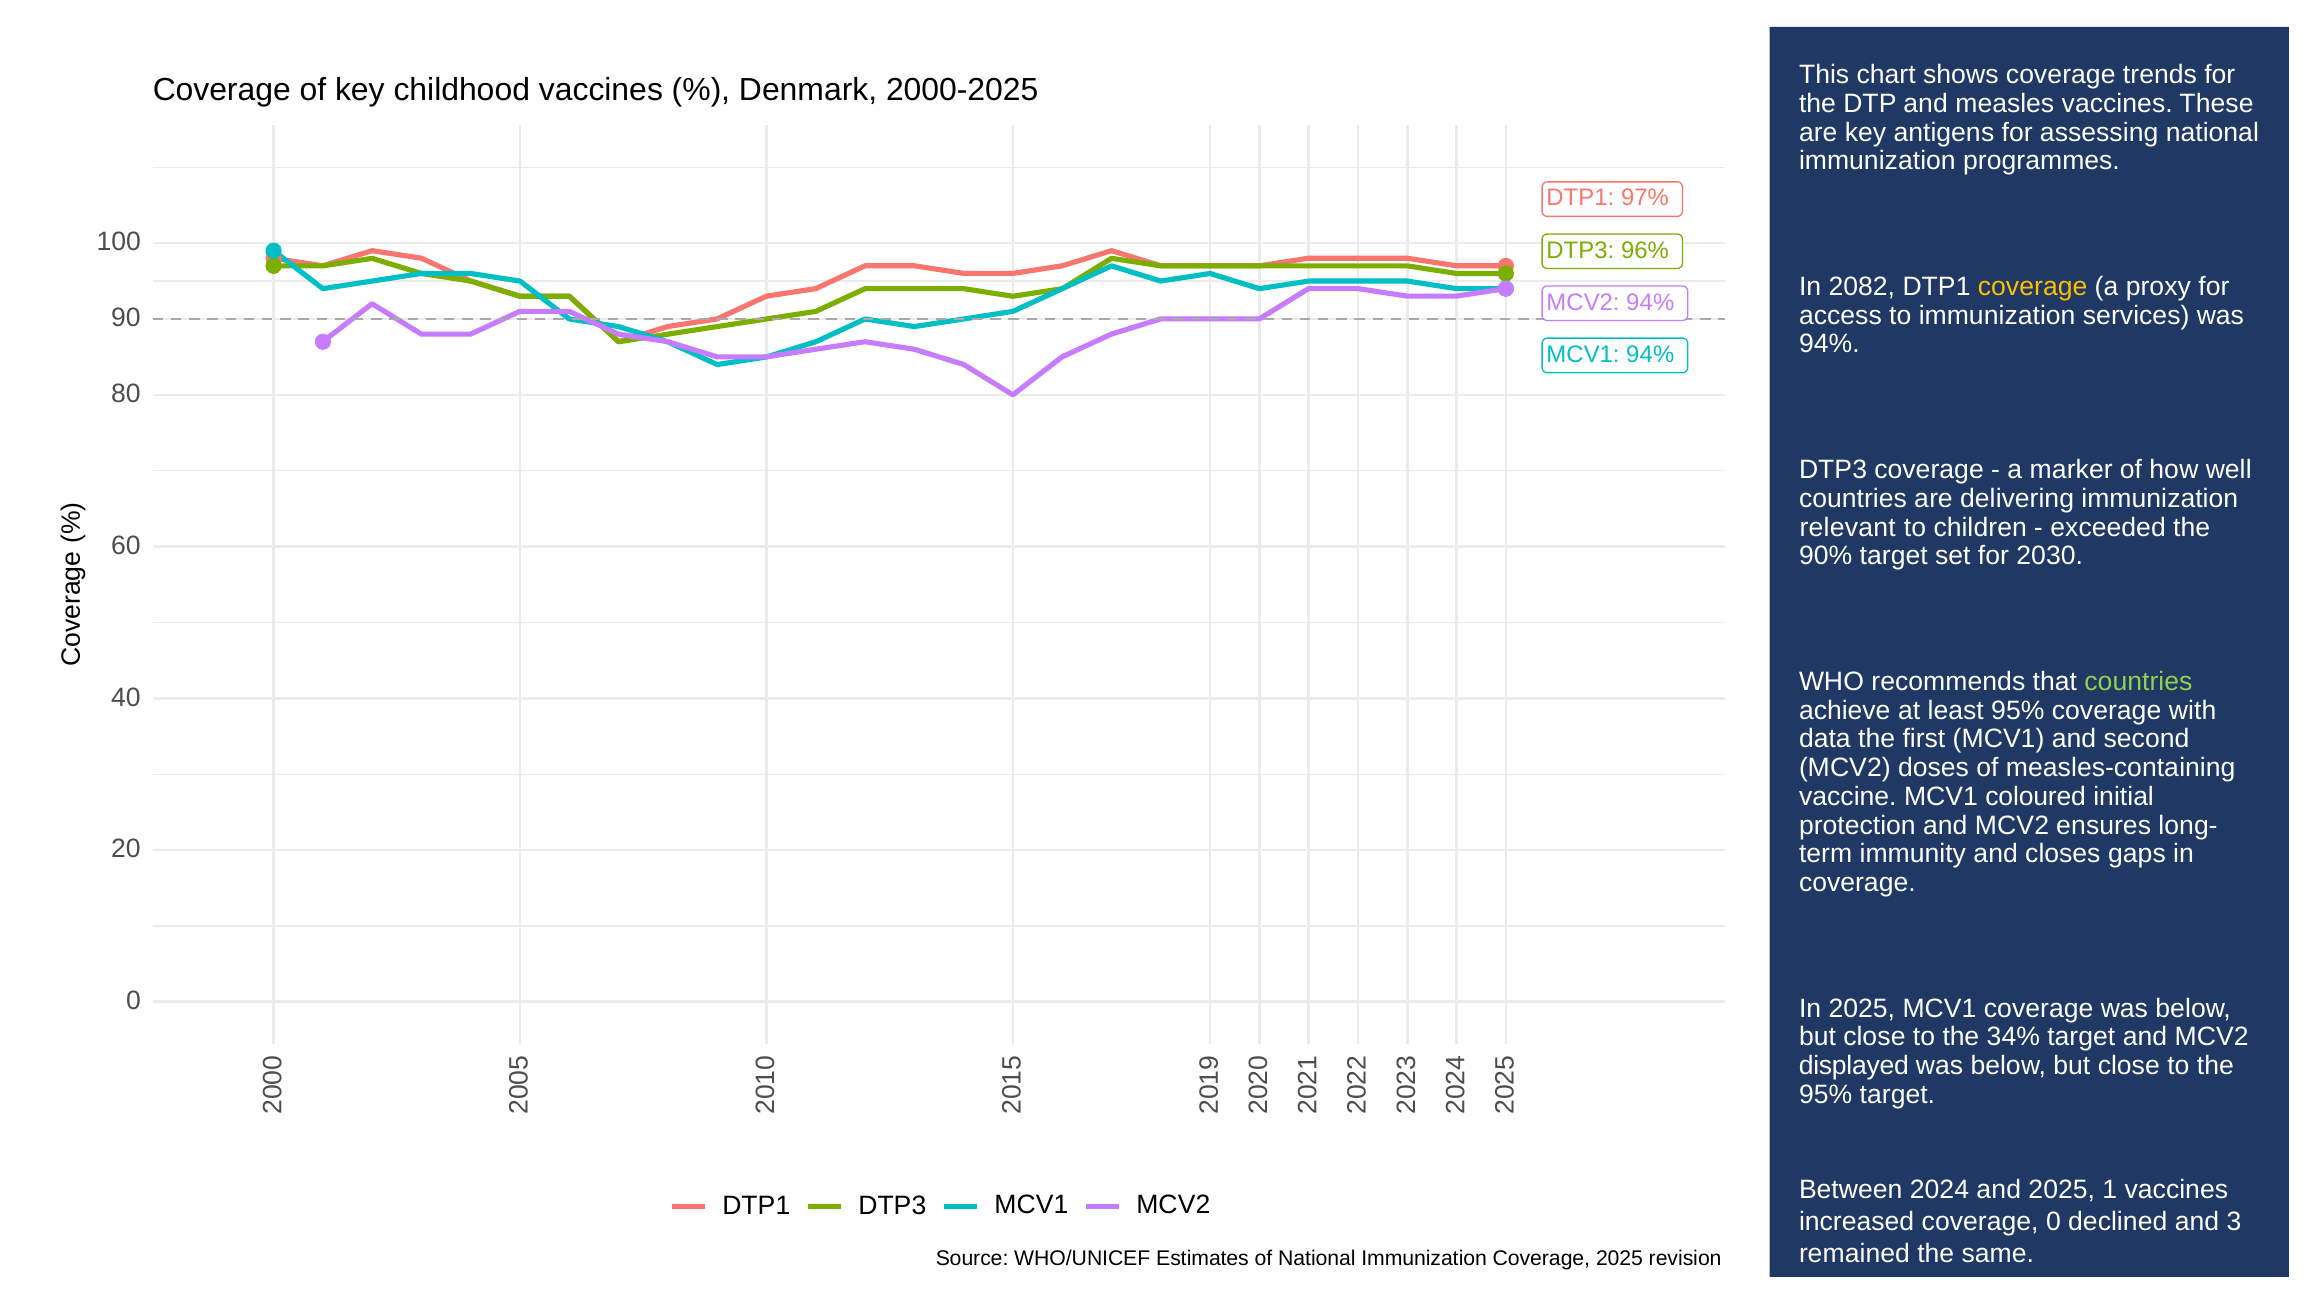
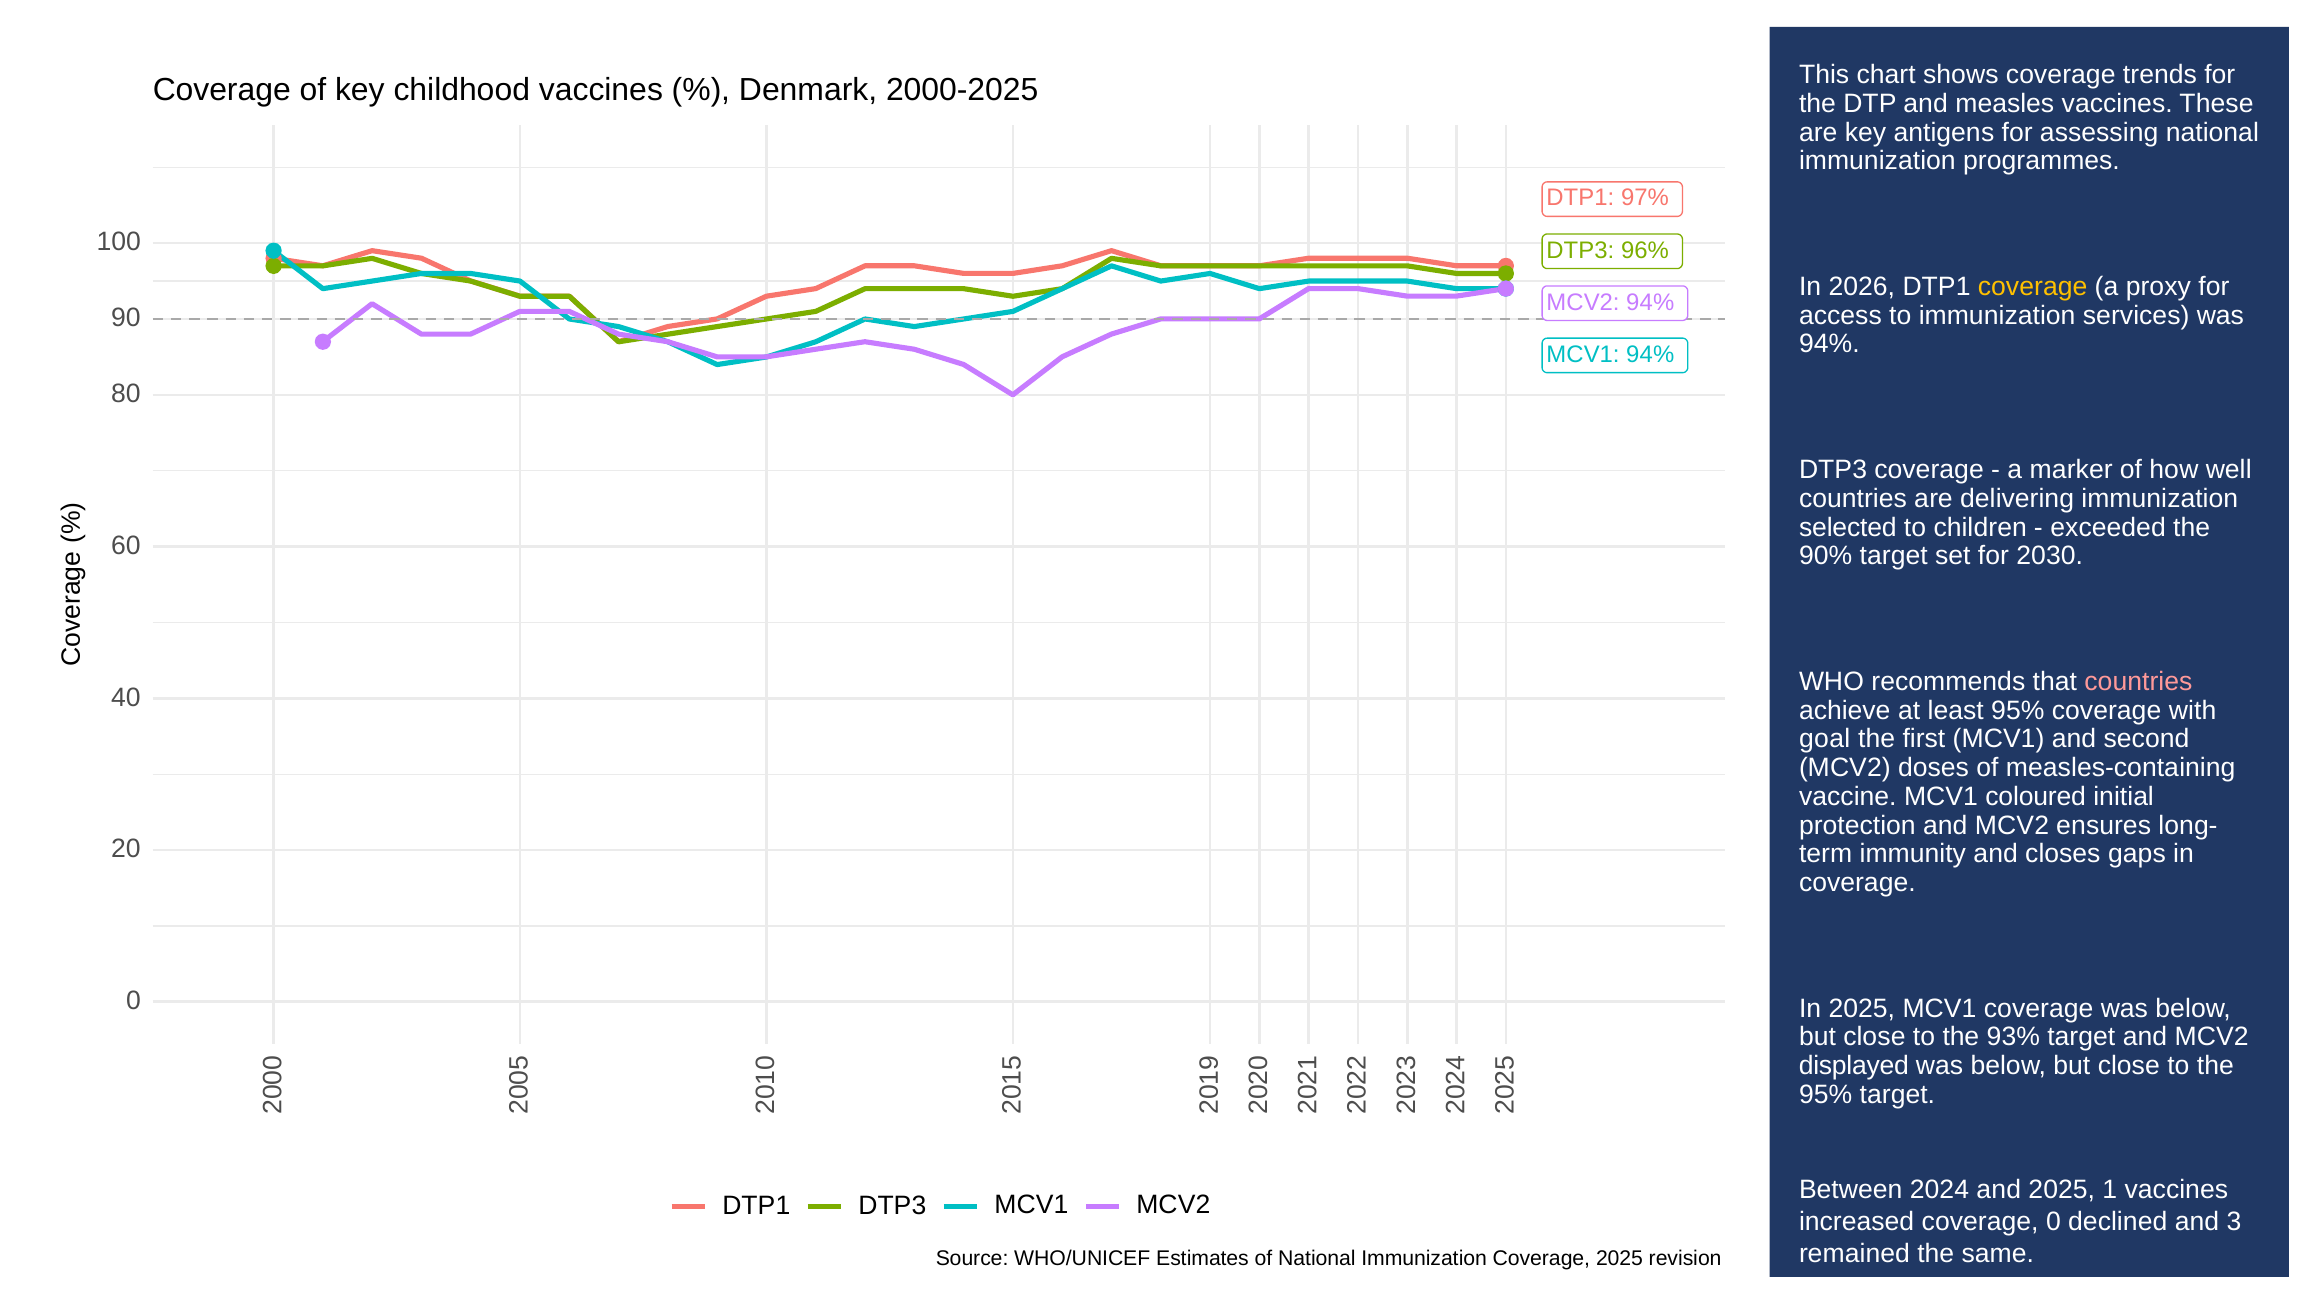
2082: 2082 -> 2026 (1862, 287)
relevant: relevant -> selected (1848, 527)
countries colour: light green -> pink (2138, 682)
data: data -> goal (1825, 739)
34%: 34% -> 93% (2013, 1037)
